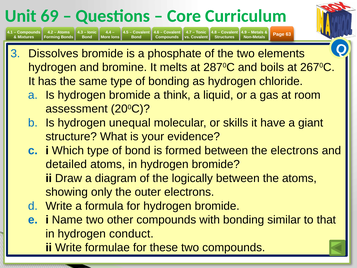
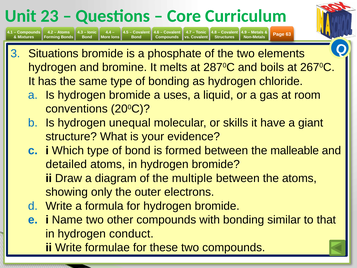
69: 69 -> 23 (50, 16)
Dissolves: Dissolves -> Situations (53, 53)
think: think -> uses (177, 95)
assessment: assessment -> conventions (77, 109)
the electrons: electrons -> malleable (295, 150)
logically: logically -> multiple (192, 178)
